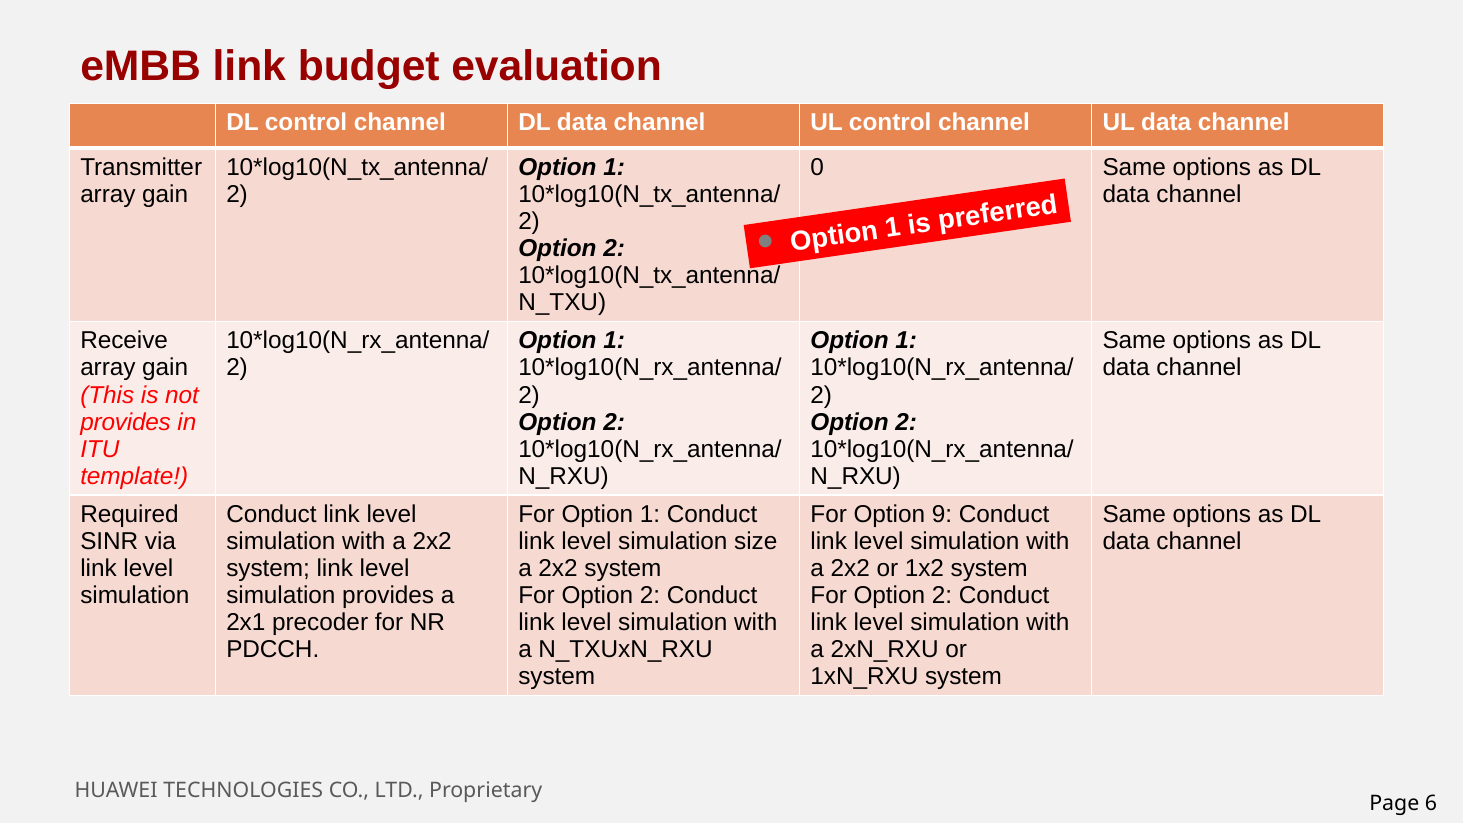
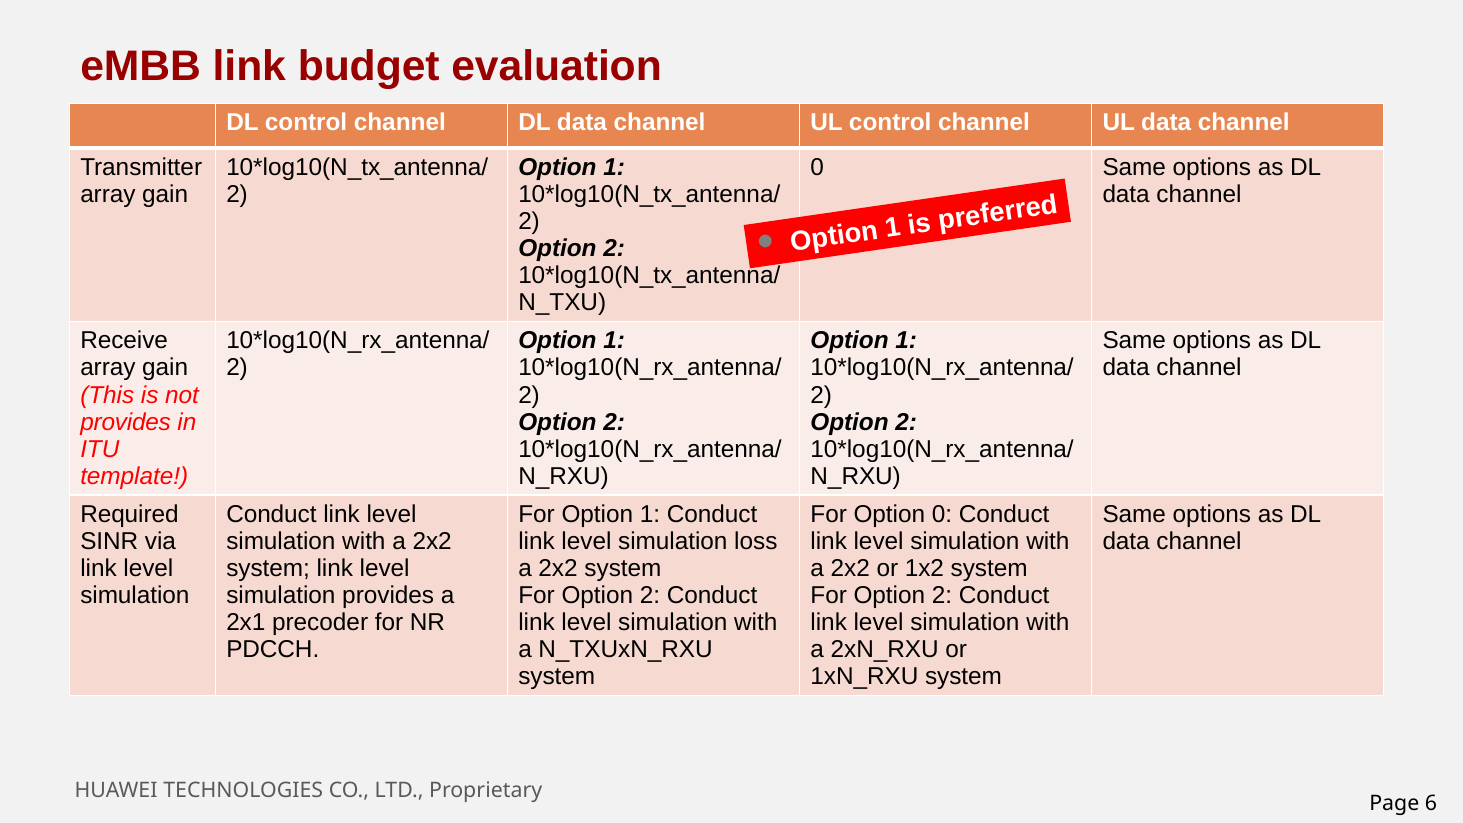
Option 9: 9 -> 0 (942, 514)
size: size -> loss (756, 541)
